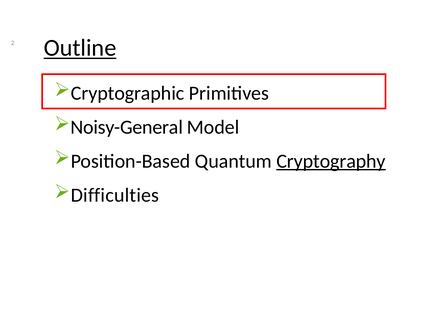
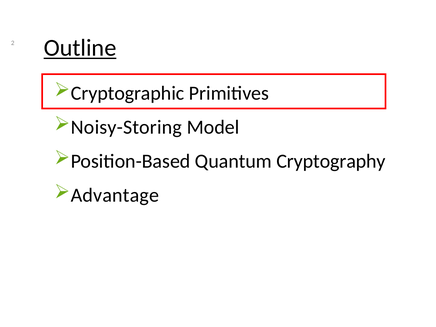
Noisy-General: Noisy-General -> Noisy-Storing (126, 127)
Cryptography underline: present -> none (331, 161)
Difficulties: Difficulties -> Advantage (115, 195)
